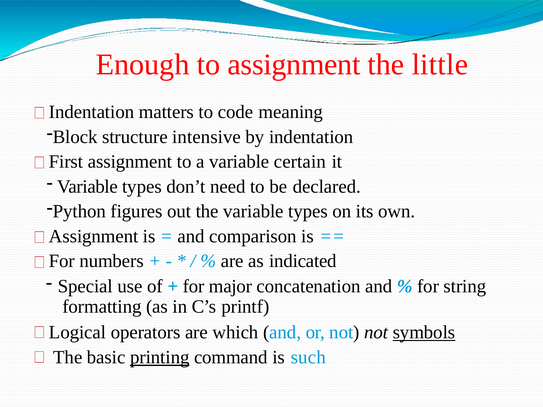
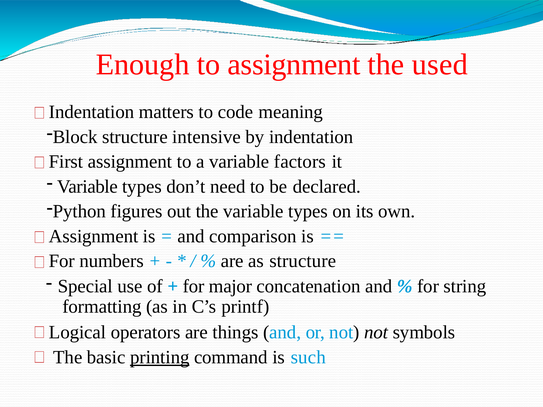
little: little -> used (440, 64)
certain: certain -> factors (300, 162)
as indicated: indicated -> structure (303, 261)
which: which -> things (235, 333)
symbols underline: present -> none (424, 333)
